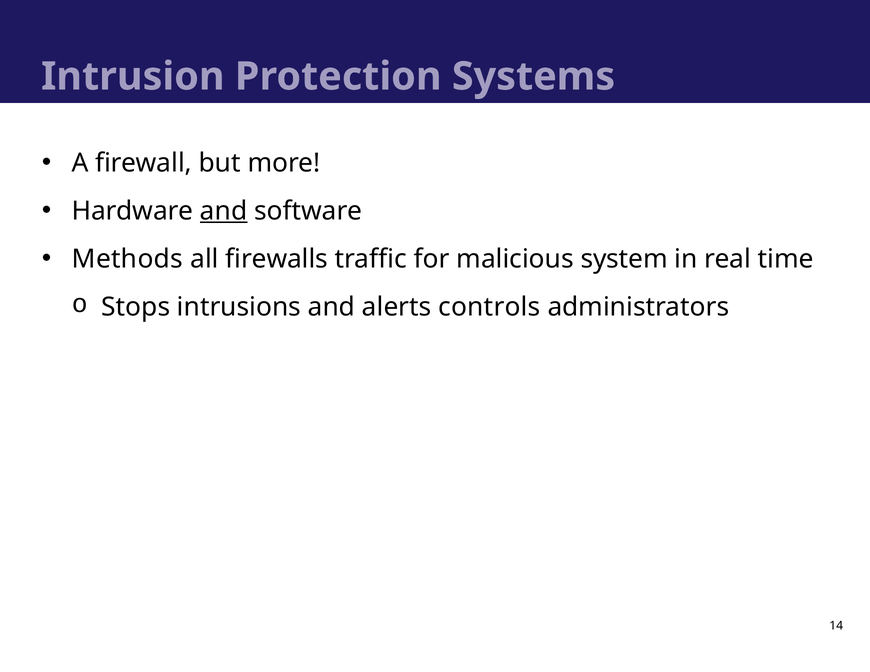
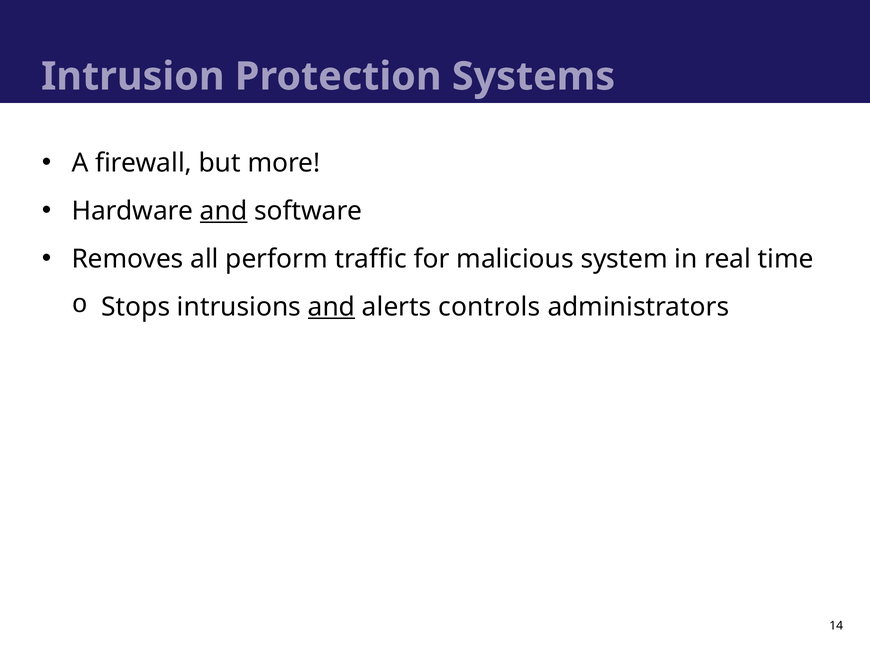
Methods: Methods -> Removes (128, 259)
firewalls: firewalls -> perform (277, 259)
and underline: none -> present (332, 307)
